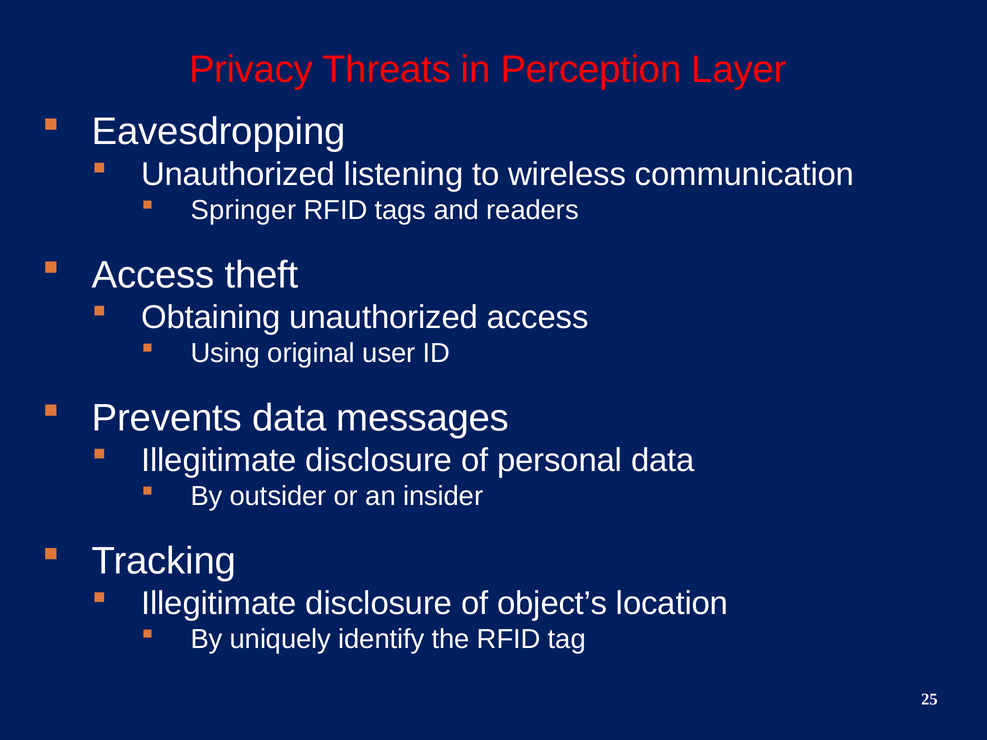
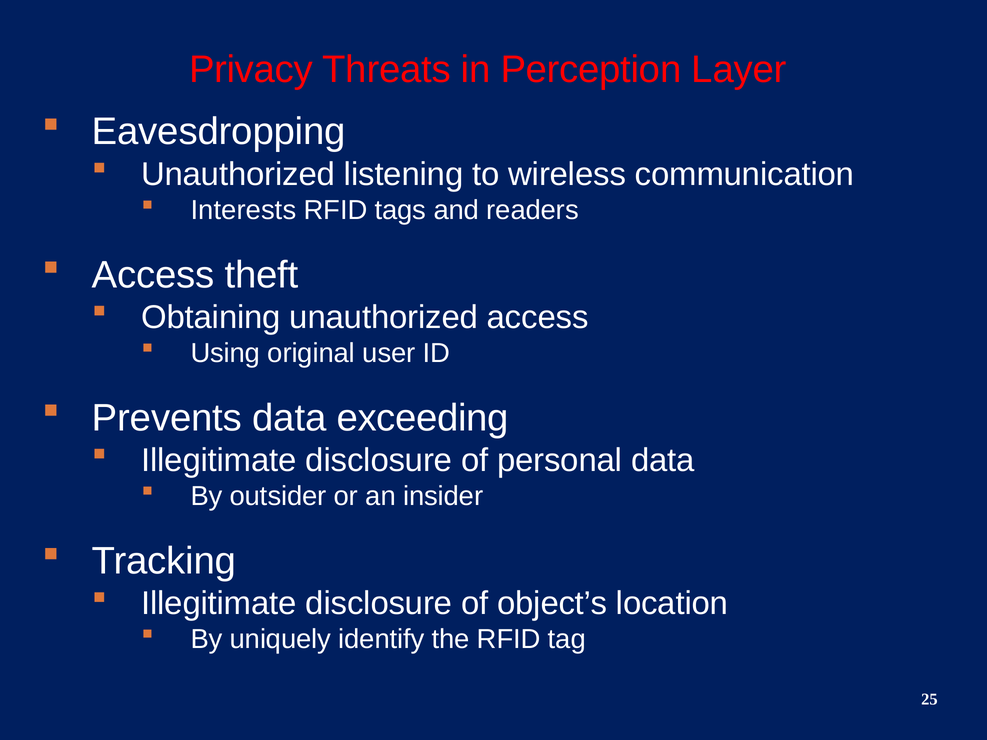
Springer: Springer -> Interests (243, 210)
messages: messages -> exceeding (423, 418)
